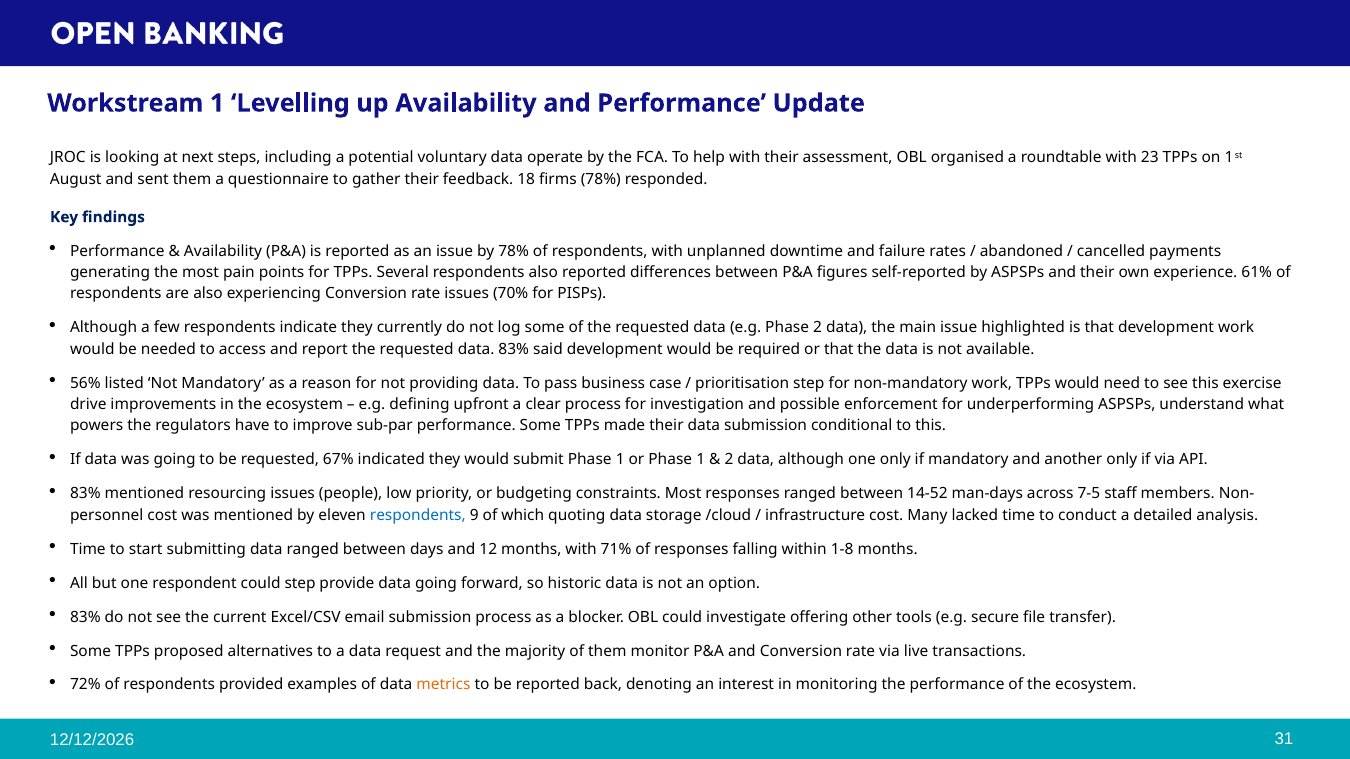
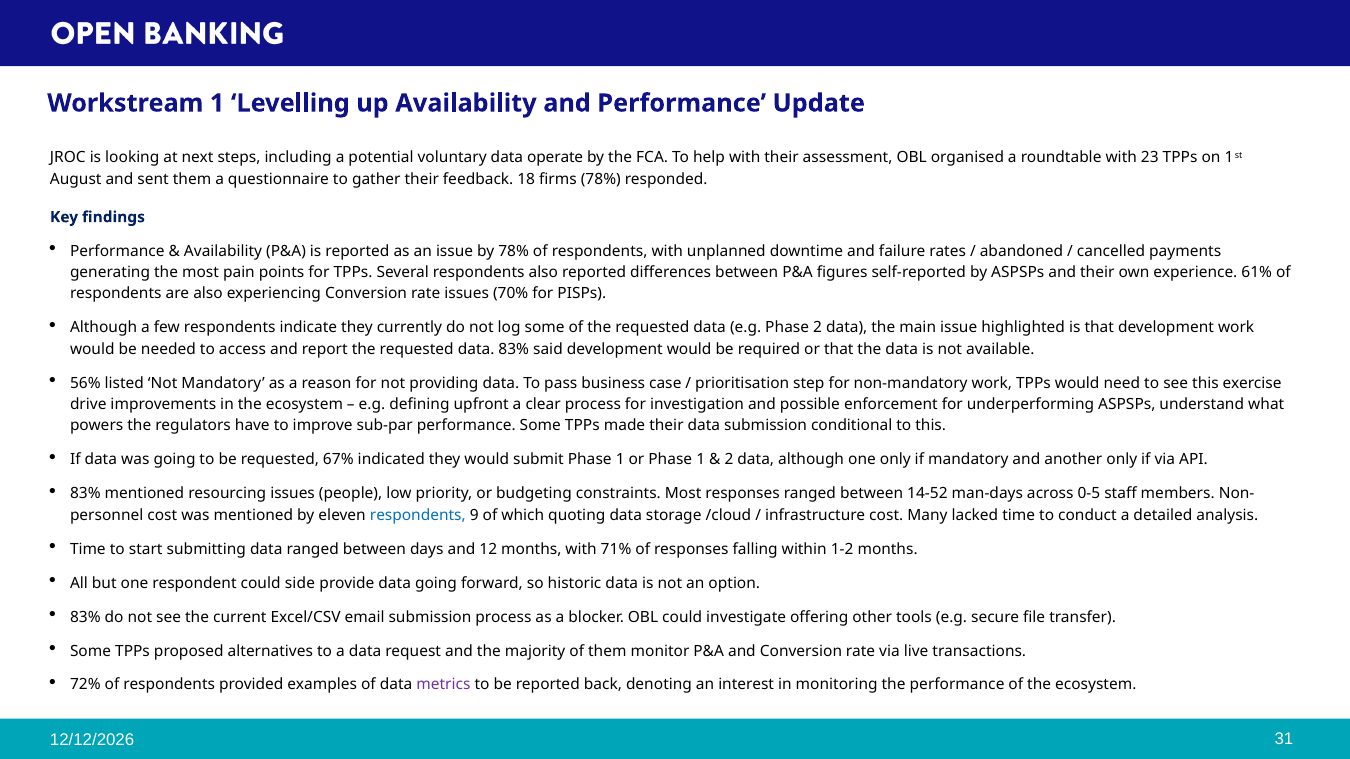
7-5: 7-5 -> 0-5 (1089, 494)
1-8: 1-8 -> 1-2 (842, 549)
could step: step -> side (300, 583)
metrics colour: orange -> purple (443, 685)
